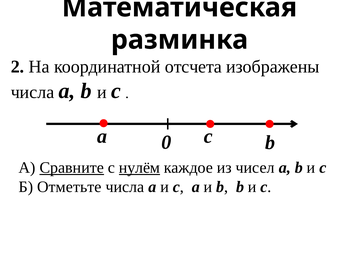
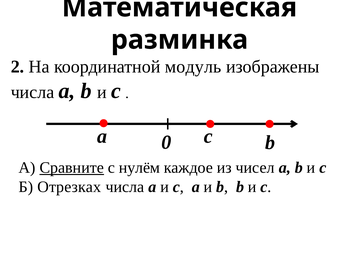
отсчета: отсчета -> модуль (193, 67)
нулём underline: present -> none (139, 168)
Отметьте: Отметьте -> Отрезках (69, 187)
